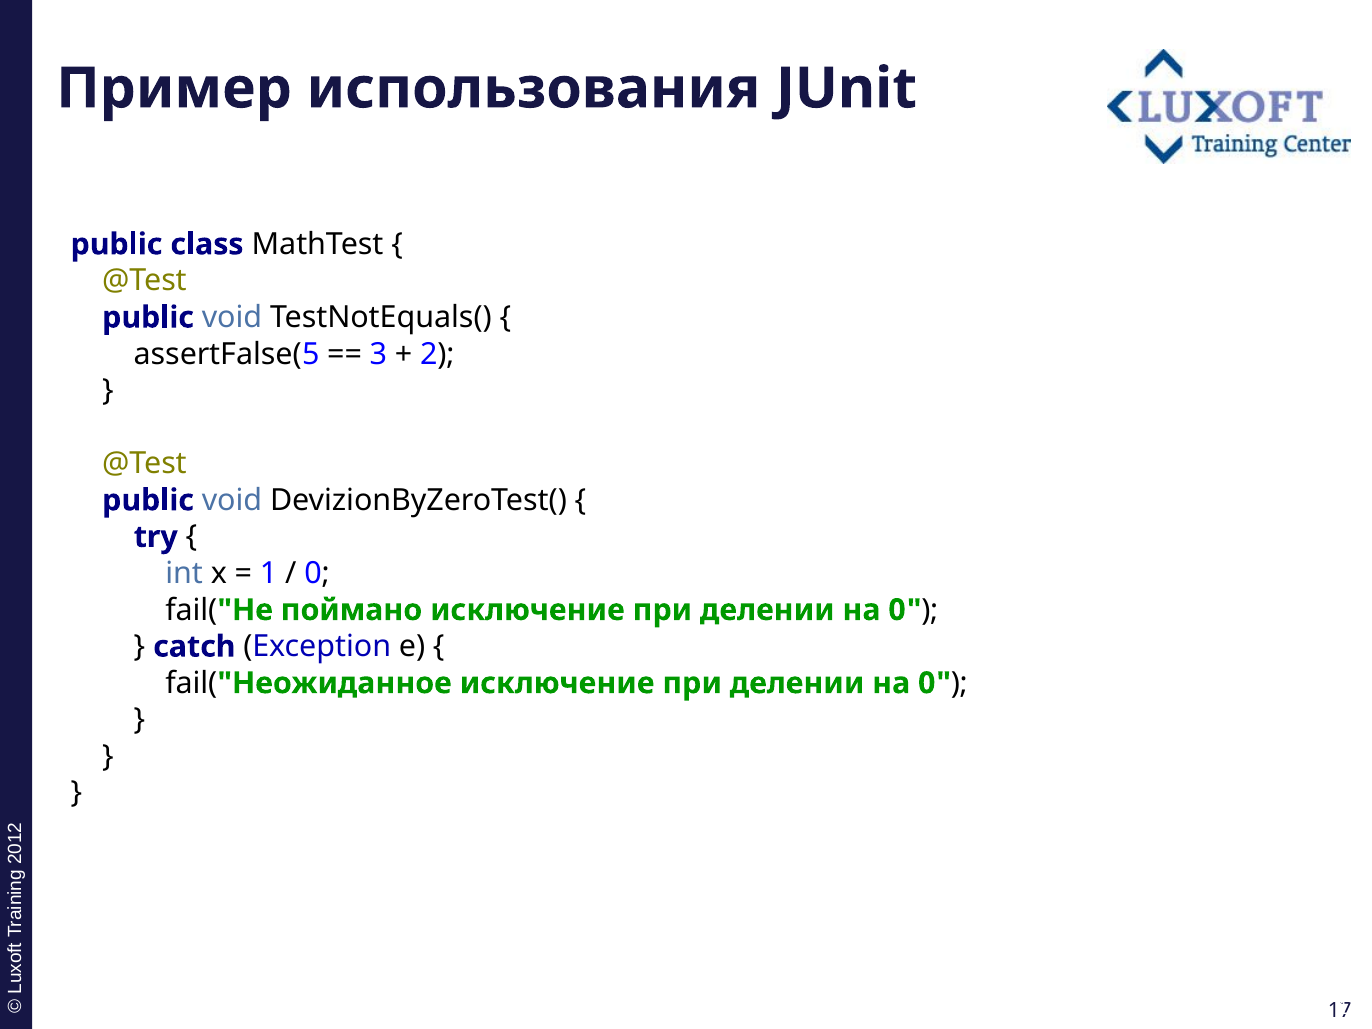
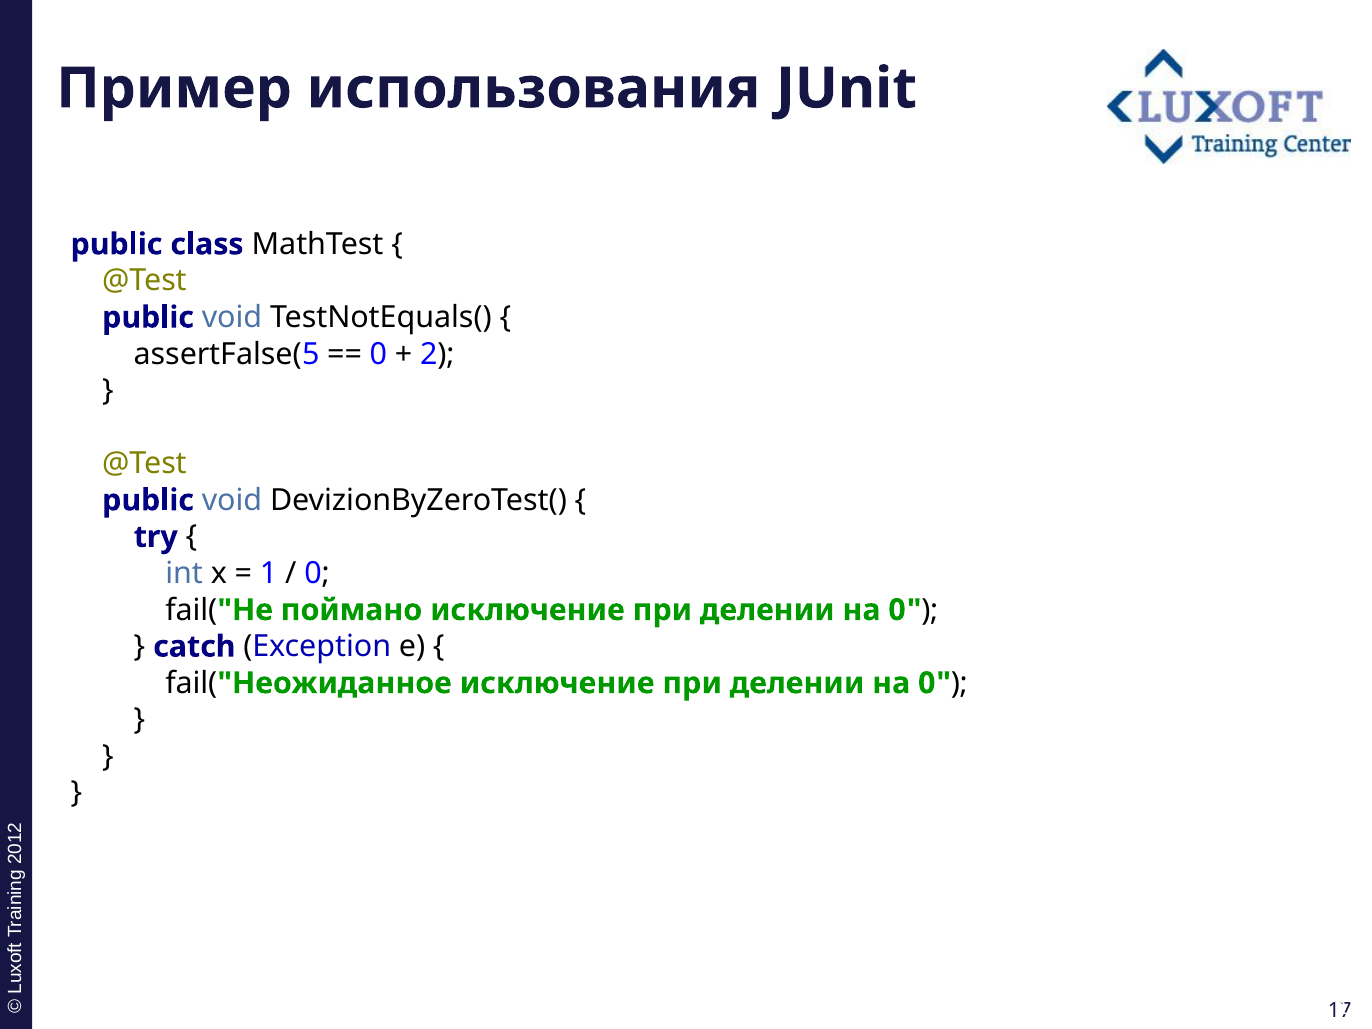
3: 3 -> 0 (378, 354)
